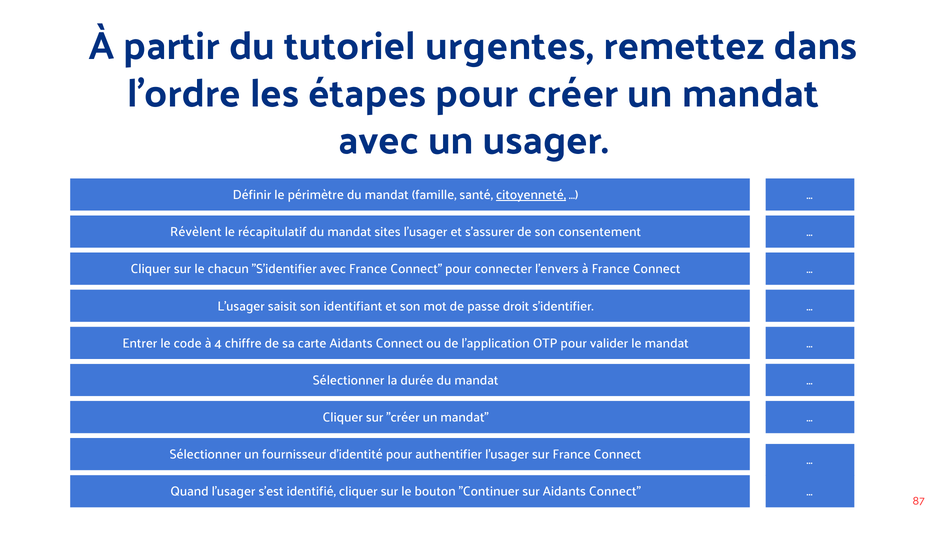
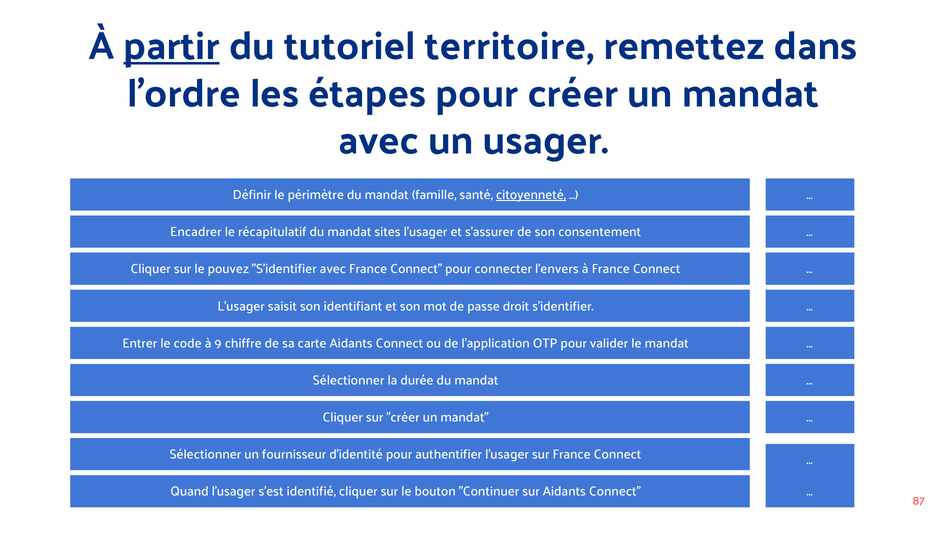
partir underline: none -> present (172, 46)
urgentes: urgentes -> territoire (509, 46)
Révèlent: Révèlent -> Encadrer (196, 232)
chacun: chacun -> pouvez (228, 269)
4: 4 -> 9 (218, 343)
